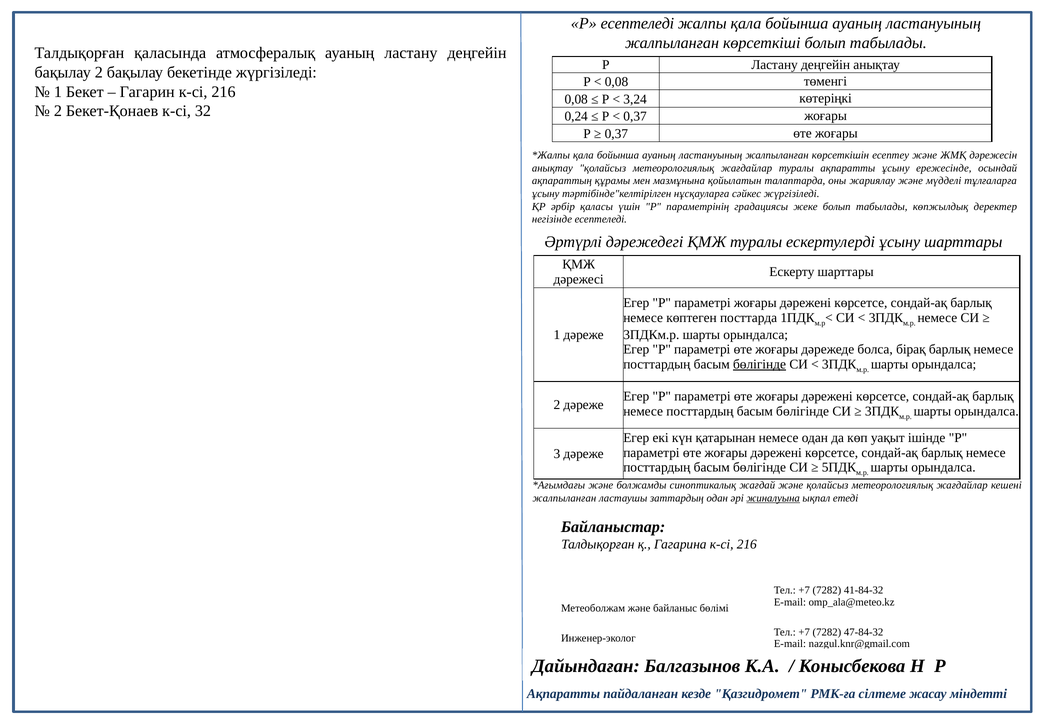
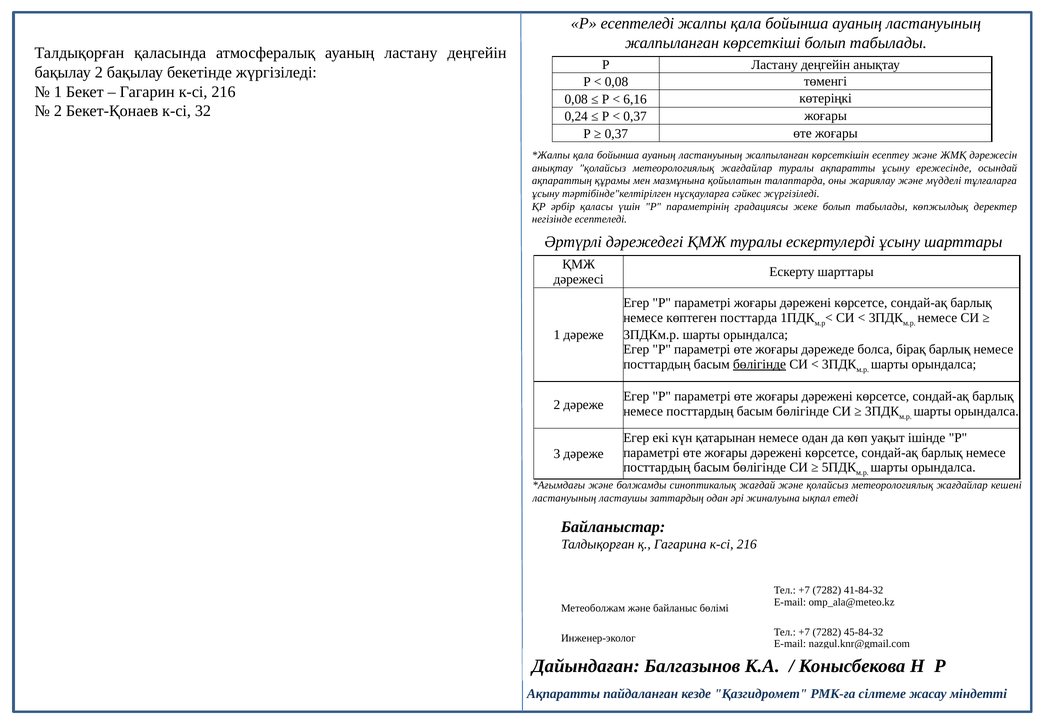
3,24: 3,24 -> 6,16 (635, 99)
жалпыланған: жалпыланған -> ластануының (564, 498)
жиналуына underline: present -> none (773, 498)
47-84-32: 47-84-32 -> 45-84-32 (864, 632)
